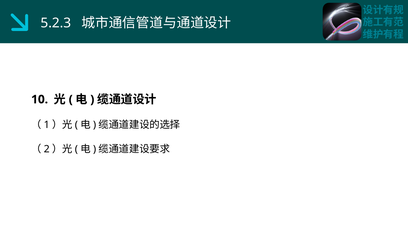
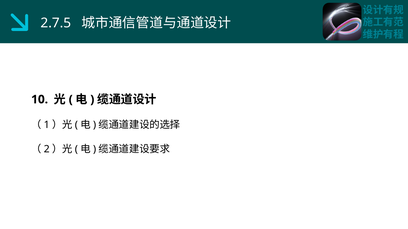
5.2.3: 5.2.3 -> 2.7.5 (56, 23)
